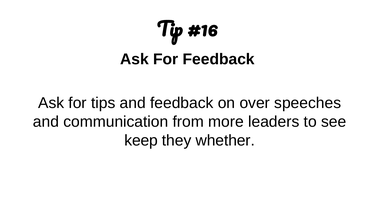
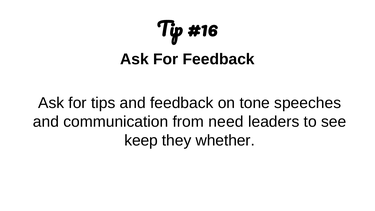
over: over -> tone (255, 103)
more: more -> need (226, 122)
